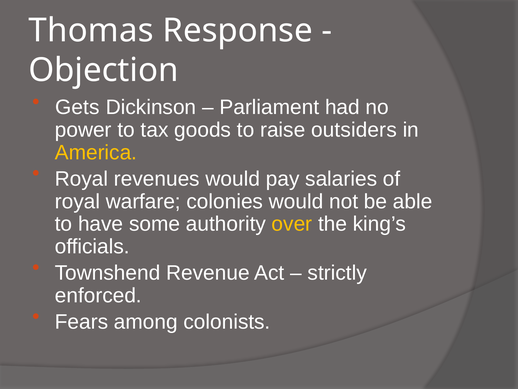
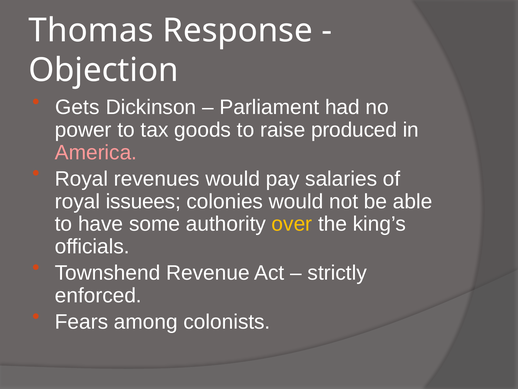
outsiders: outsiders -> produced (354, 130)
America colour: yellow -> pink (96, 152)
warfare: warfare -> issuees (143, 201)
